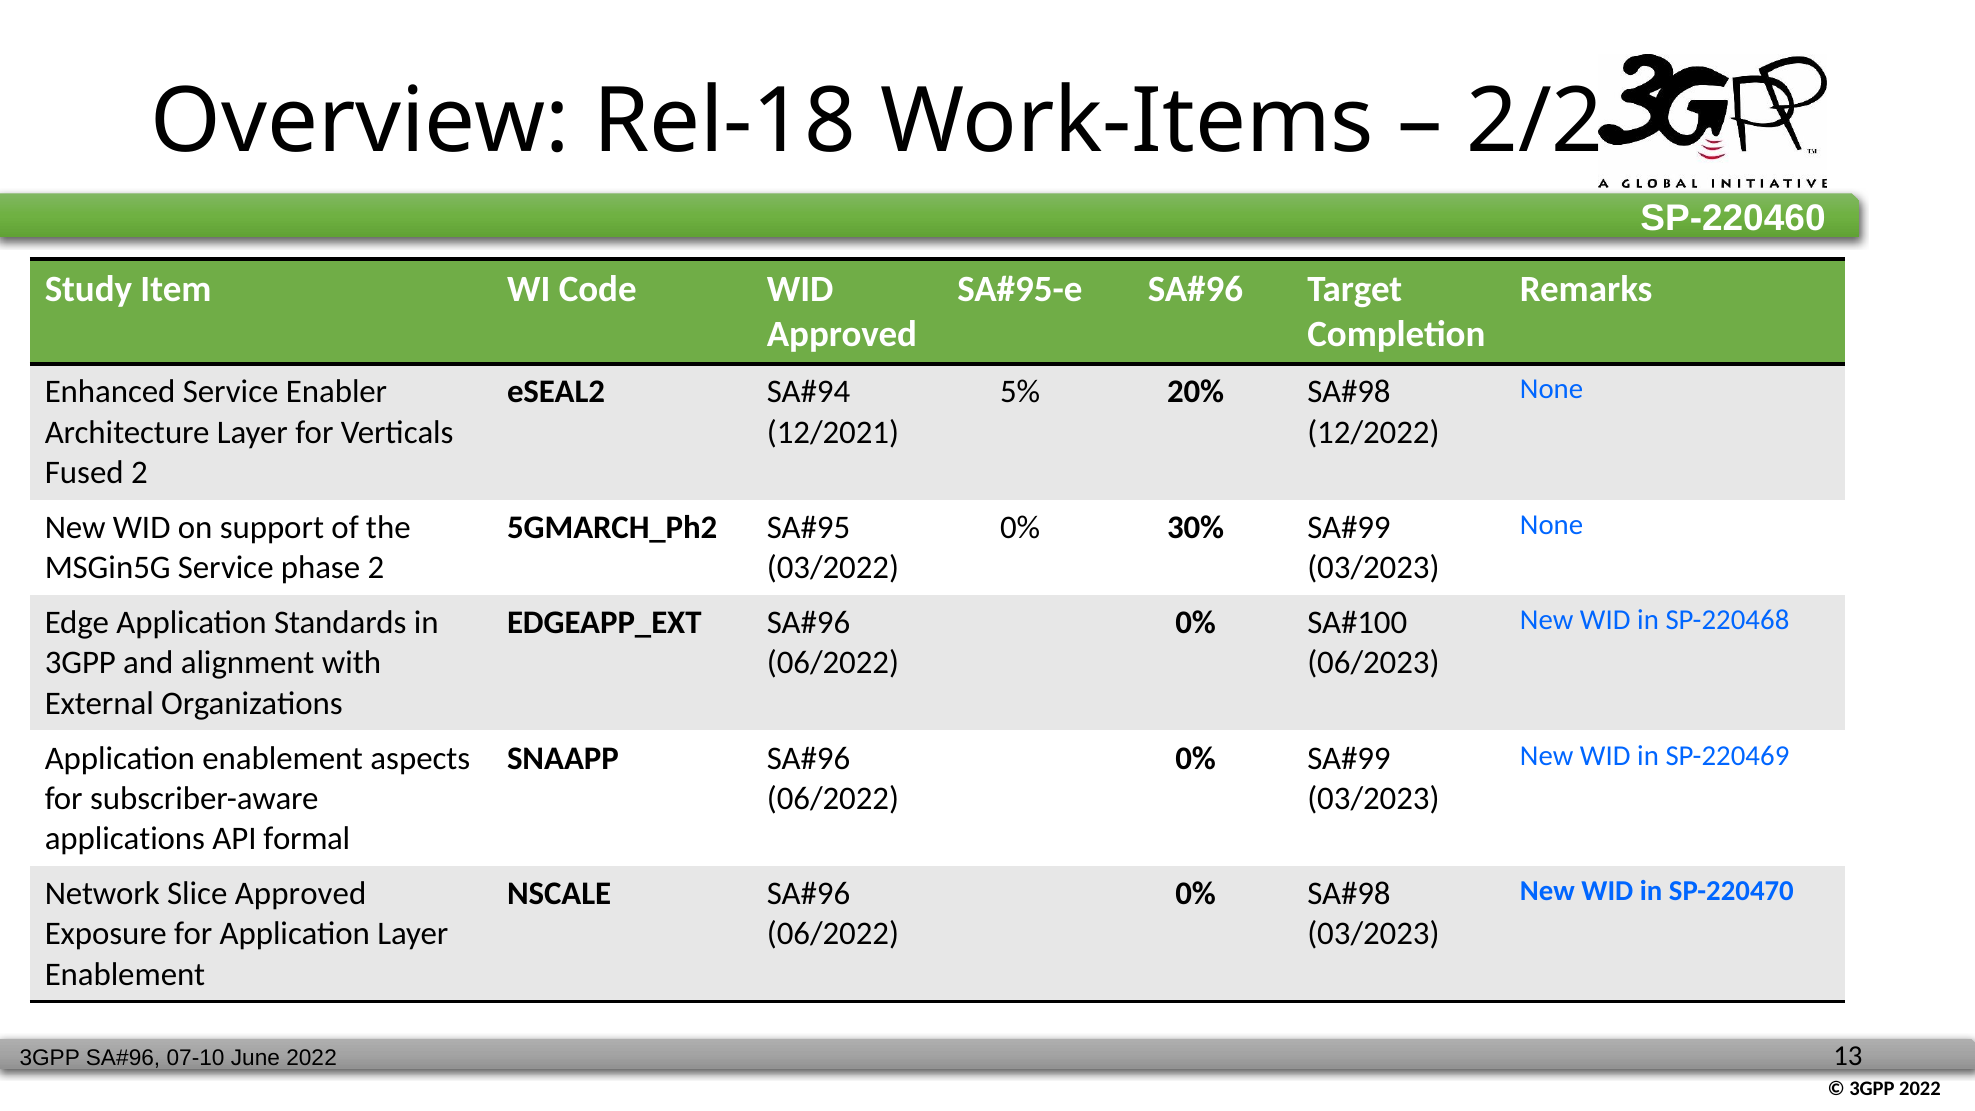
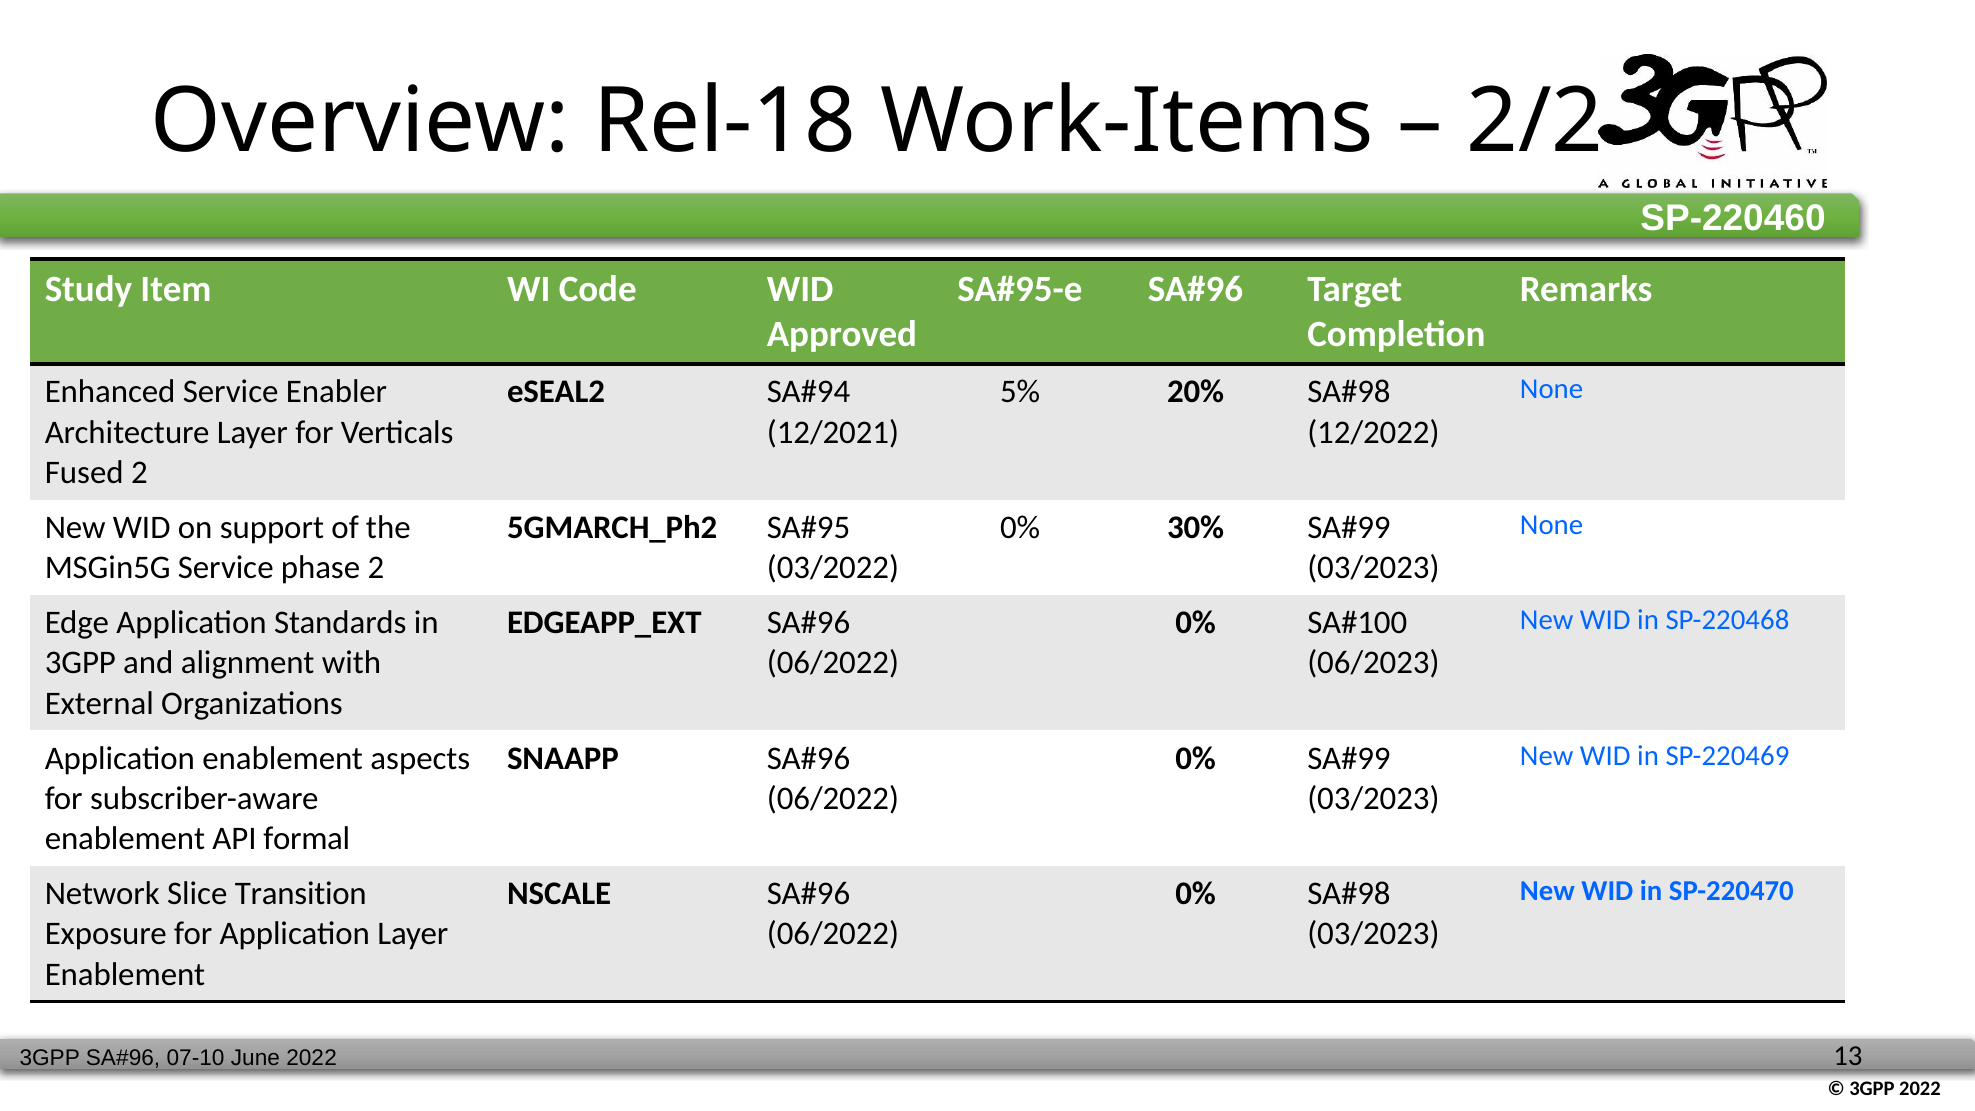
applications: applications -> enablement (125, 839)
Slice Approved: Approved -> Transition (301, 894)
